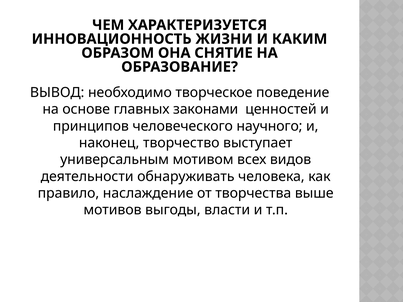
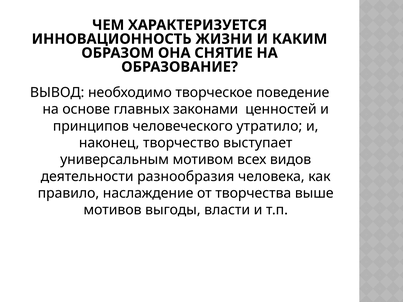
научного: научного -> утратило (269, 126)
обнаруживать: обнаруживать -> разнообразия (186, 177)
